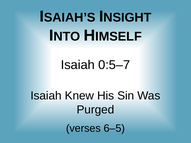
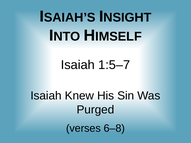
0:5–7: 0:5–7 -> 1:5–7 (114, 65)
6–5: 6–5 -> 6–8 (114, 128)
